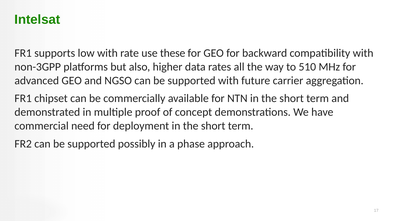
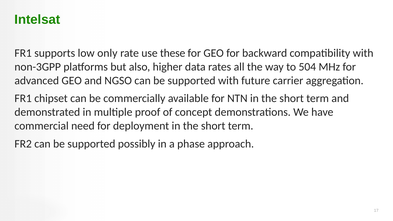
low with: with -> only (107, 53)
510: 510 -> 504 (307, 67)
